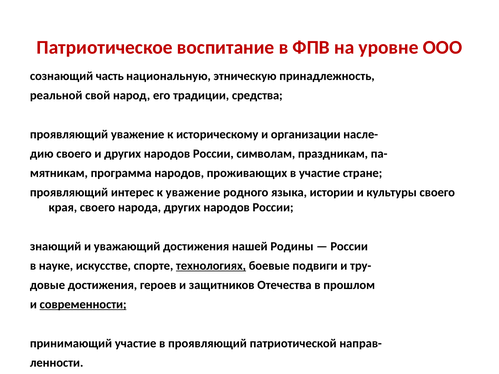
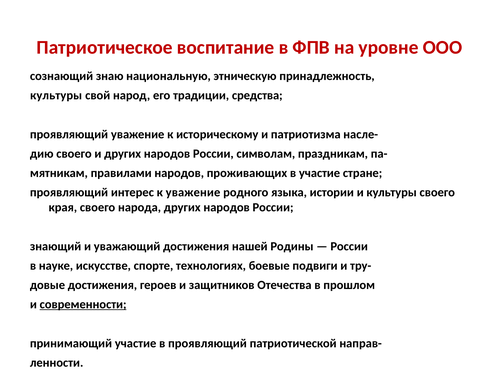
часть: часть -> знаю (110, 76)
реальной: реальной -> культуры (56, 96)
организации: организации -> патриотизма (306, 134)
программа: программа -> правилами (121, 173)
технологиях underline: present -> none (211, 266)
